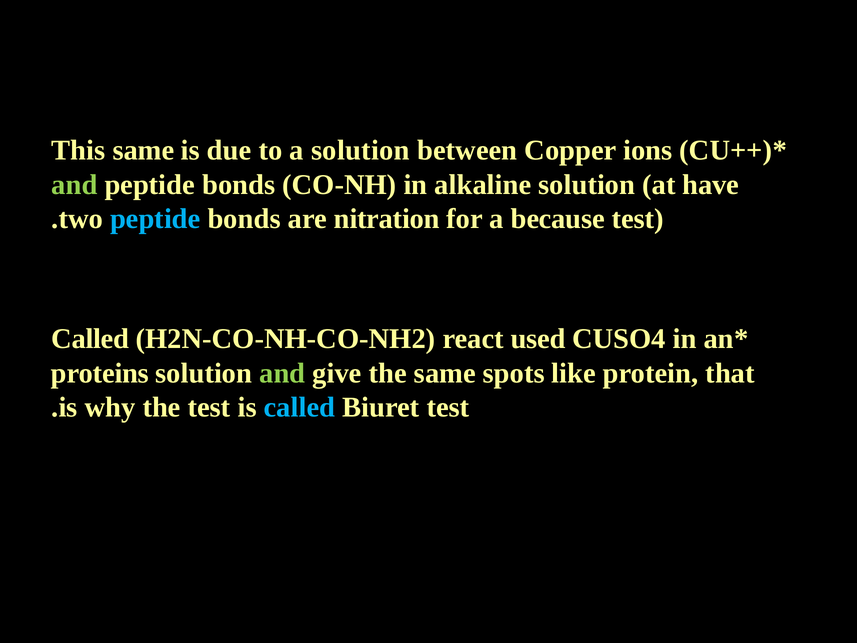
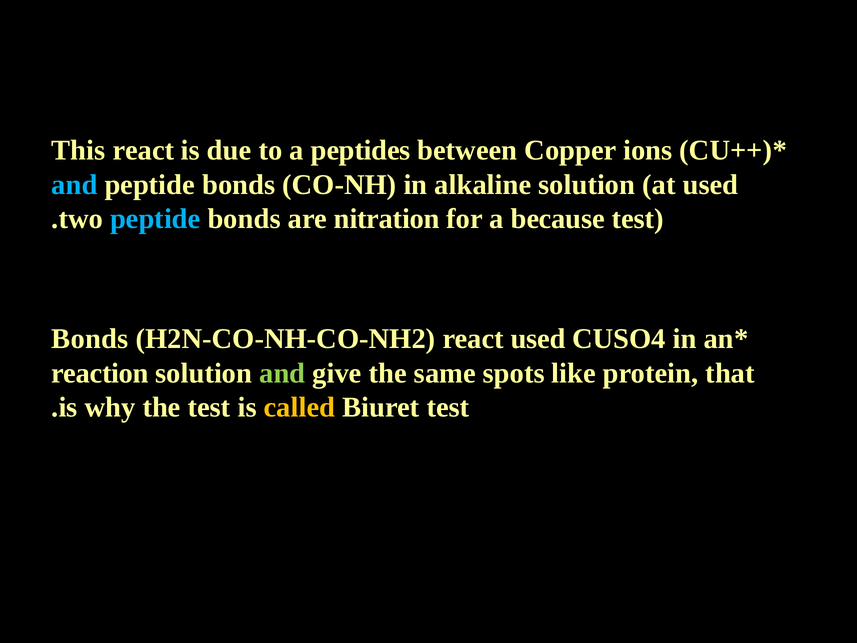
This same: same -> react (143, 150)
a solution: solution -> peptides (361, 150)
and colour: light green -> light blue (74, 185)
at have: have -> used (710, 185)
Called: Called -> Bonds (90, 339)
proteins: proteins -> reaction (100, 373)
called colour: light blue -> yellow (299, 407)
